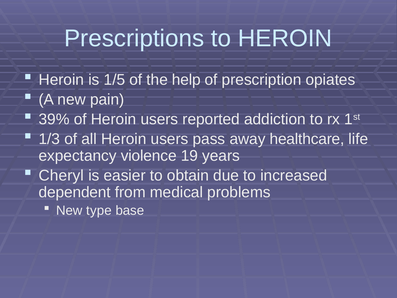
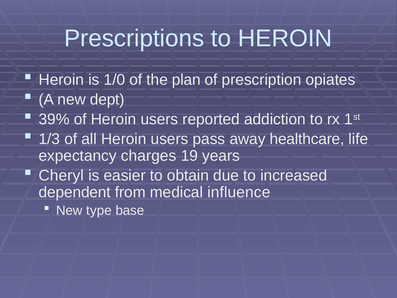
1/5: 1/5 -> 1/0 (114, 80)
help: help -> plan (186, 80)
pain: pain -> dept (107, 99)
violence: violence -> charges (149, 156)
problems: problems -> influence (239, 192)
